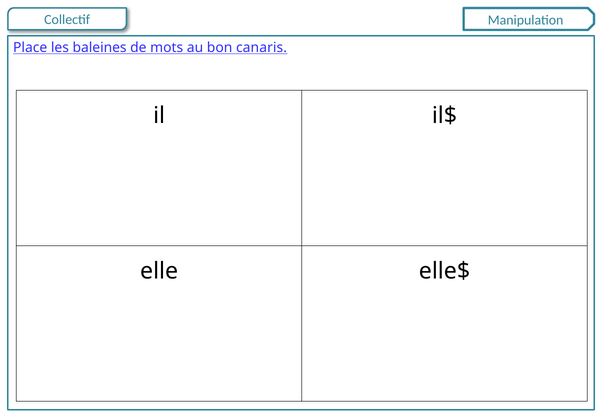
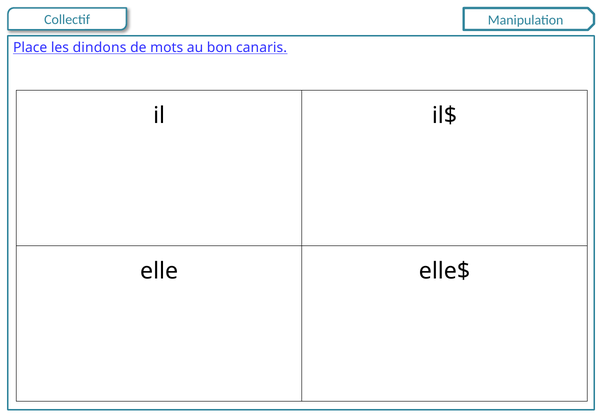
baleines: baleines -> dindons (100, 48)
